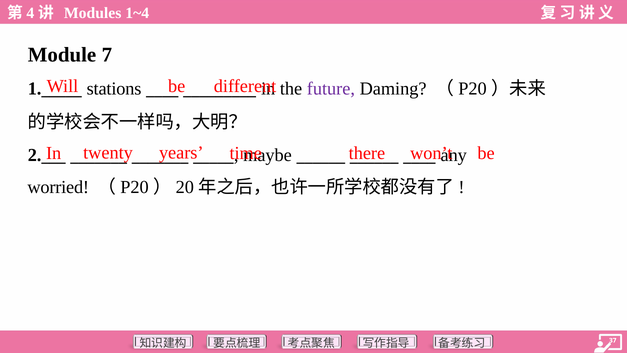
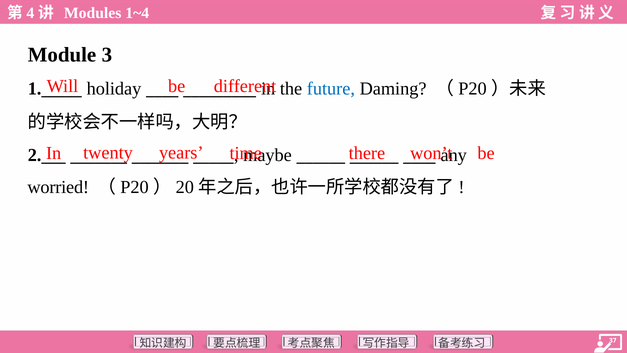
7: 7 -> 3 (107, 55)
stations: stations -> holiday (114, 89)
future colour: purple -> blue (331, 89)
